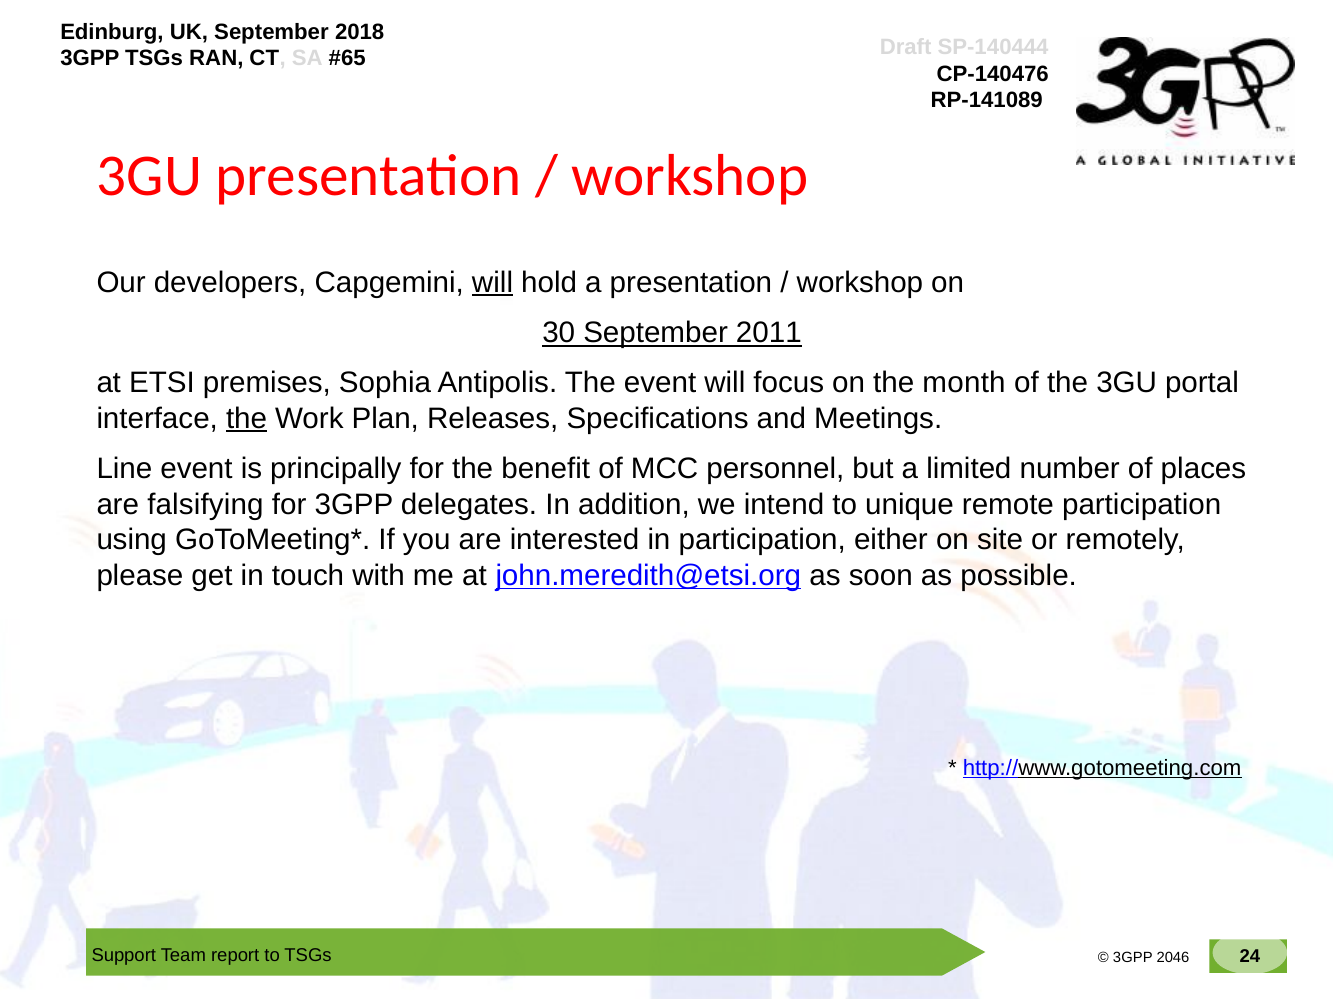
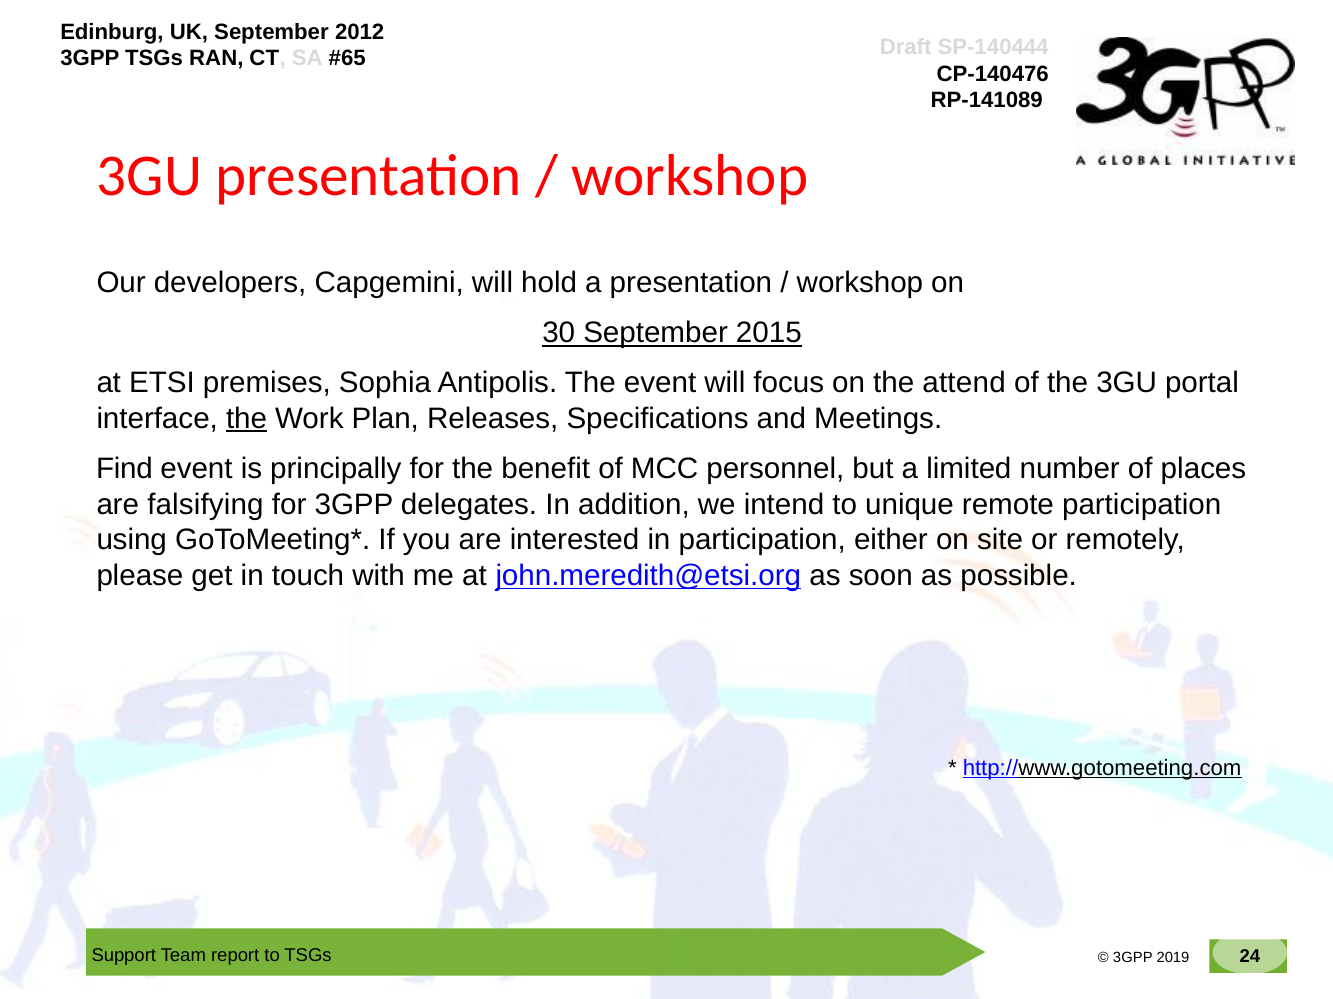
September 2018: 2018 -> 2012 (360, 32)
will underline: present -> none (493, 283)
2011: 2011 -> 2015 (769, 333)
month: month -> attend (964, 383)
Line: Line -> Find (124, 469)
2046: 2046 -> 2019 (1173, 958)
